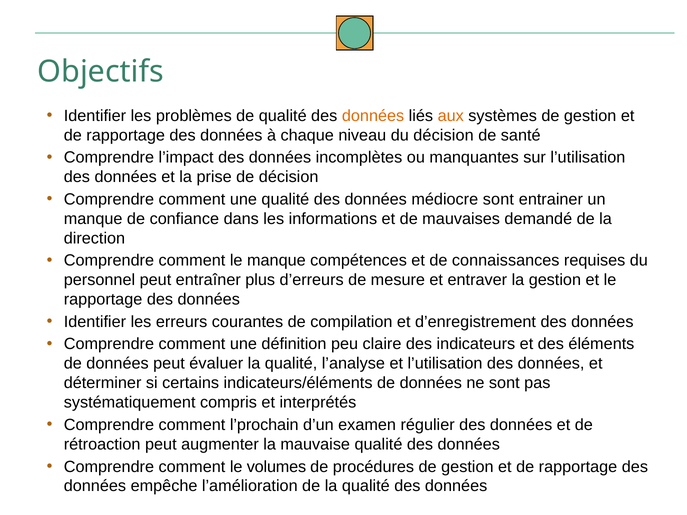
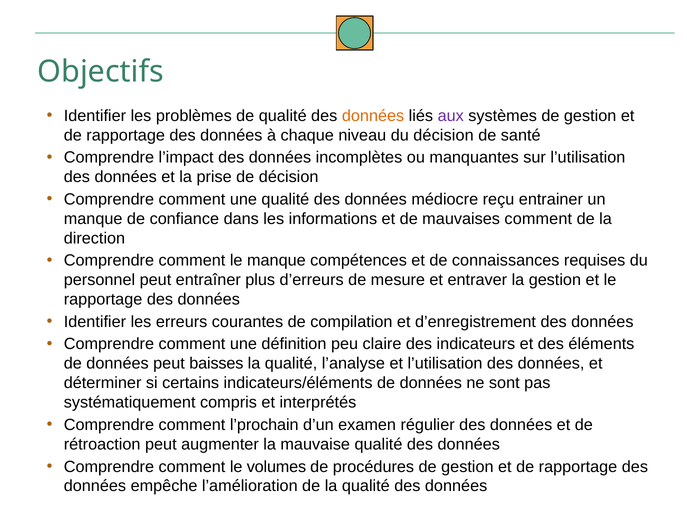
aux colour: orange -> purple (451, 116)
médiocre sont: sont -> reçu (498, 199)
mauvaises demandé: demandé -> comment (538, 219)
évaluer: évaluer -> baisses (216, 364)
